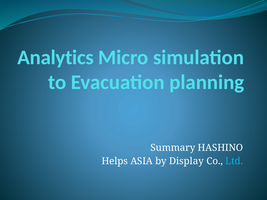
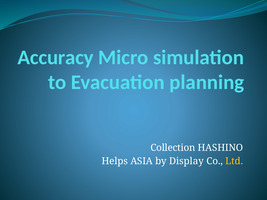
Analytics: Analytics -> Accuracy (56, 57)
Summary: Summary -> Collection (173, 148)
Ltd colour: light blue -> yellow (234, 161)
